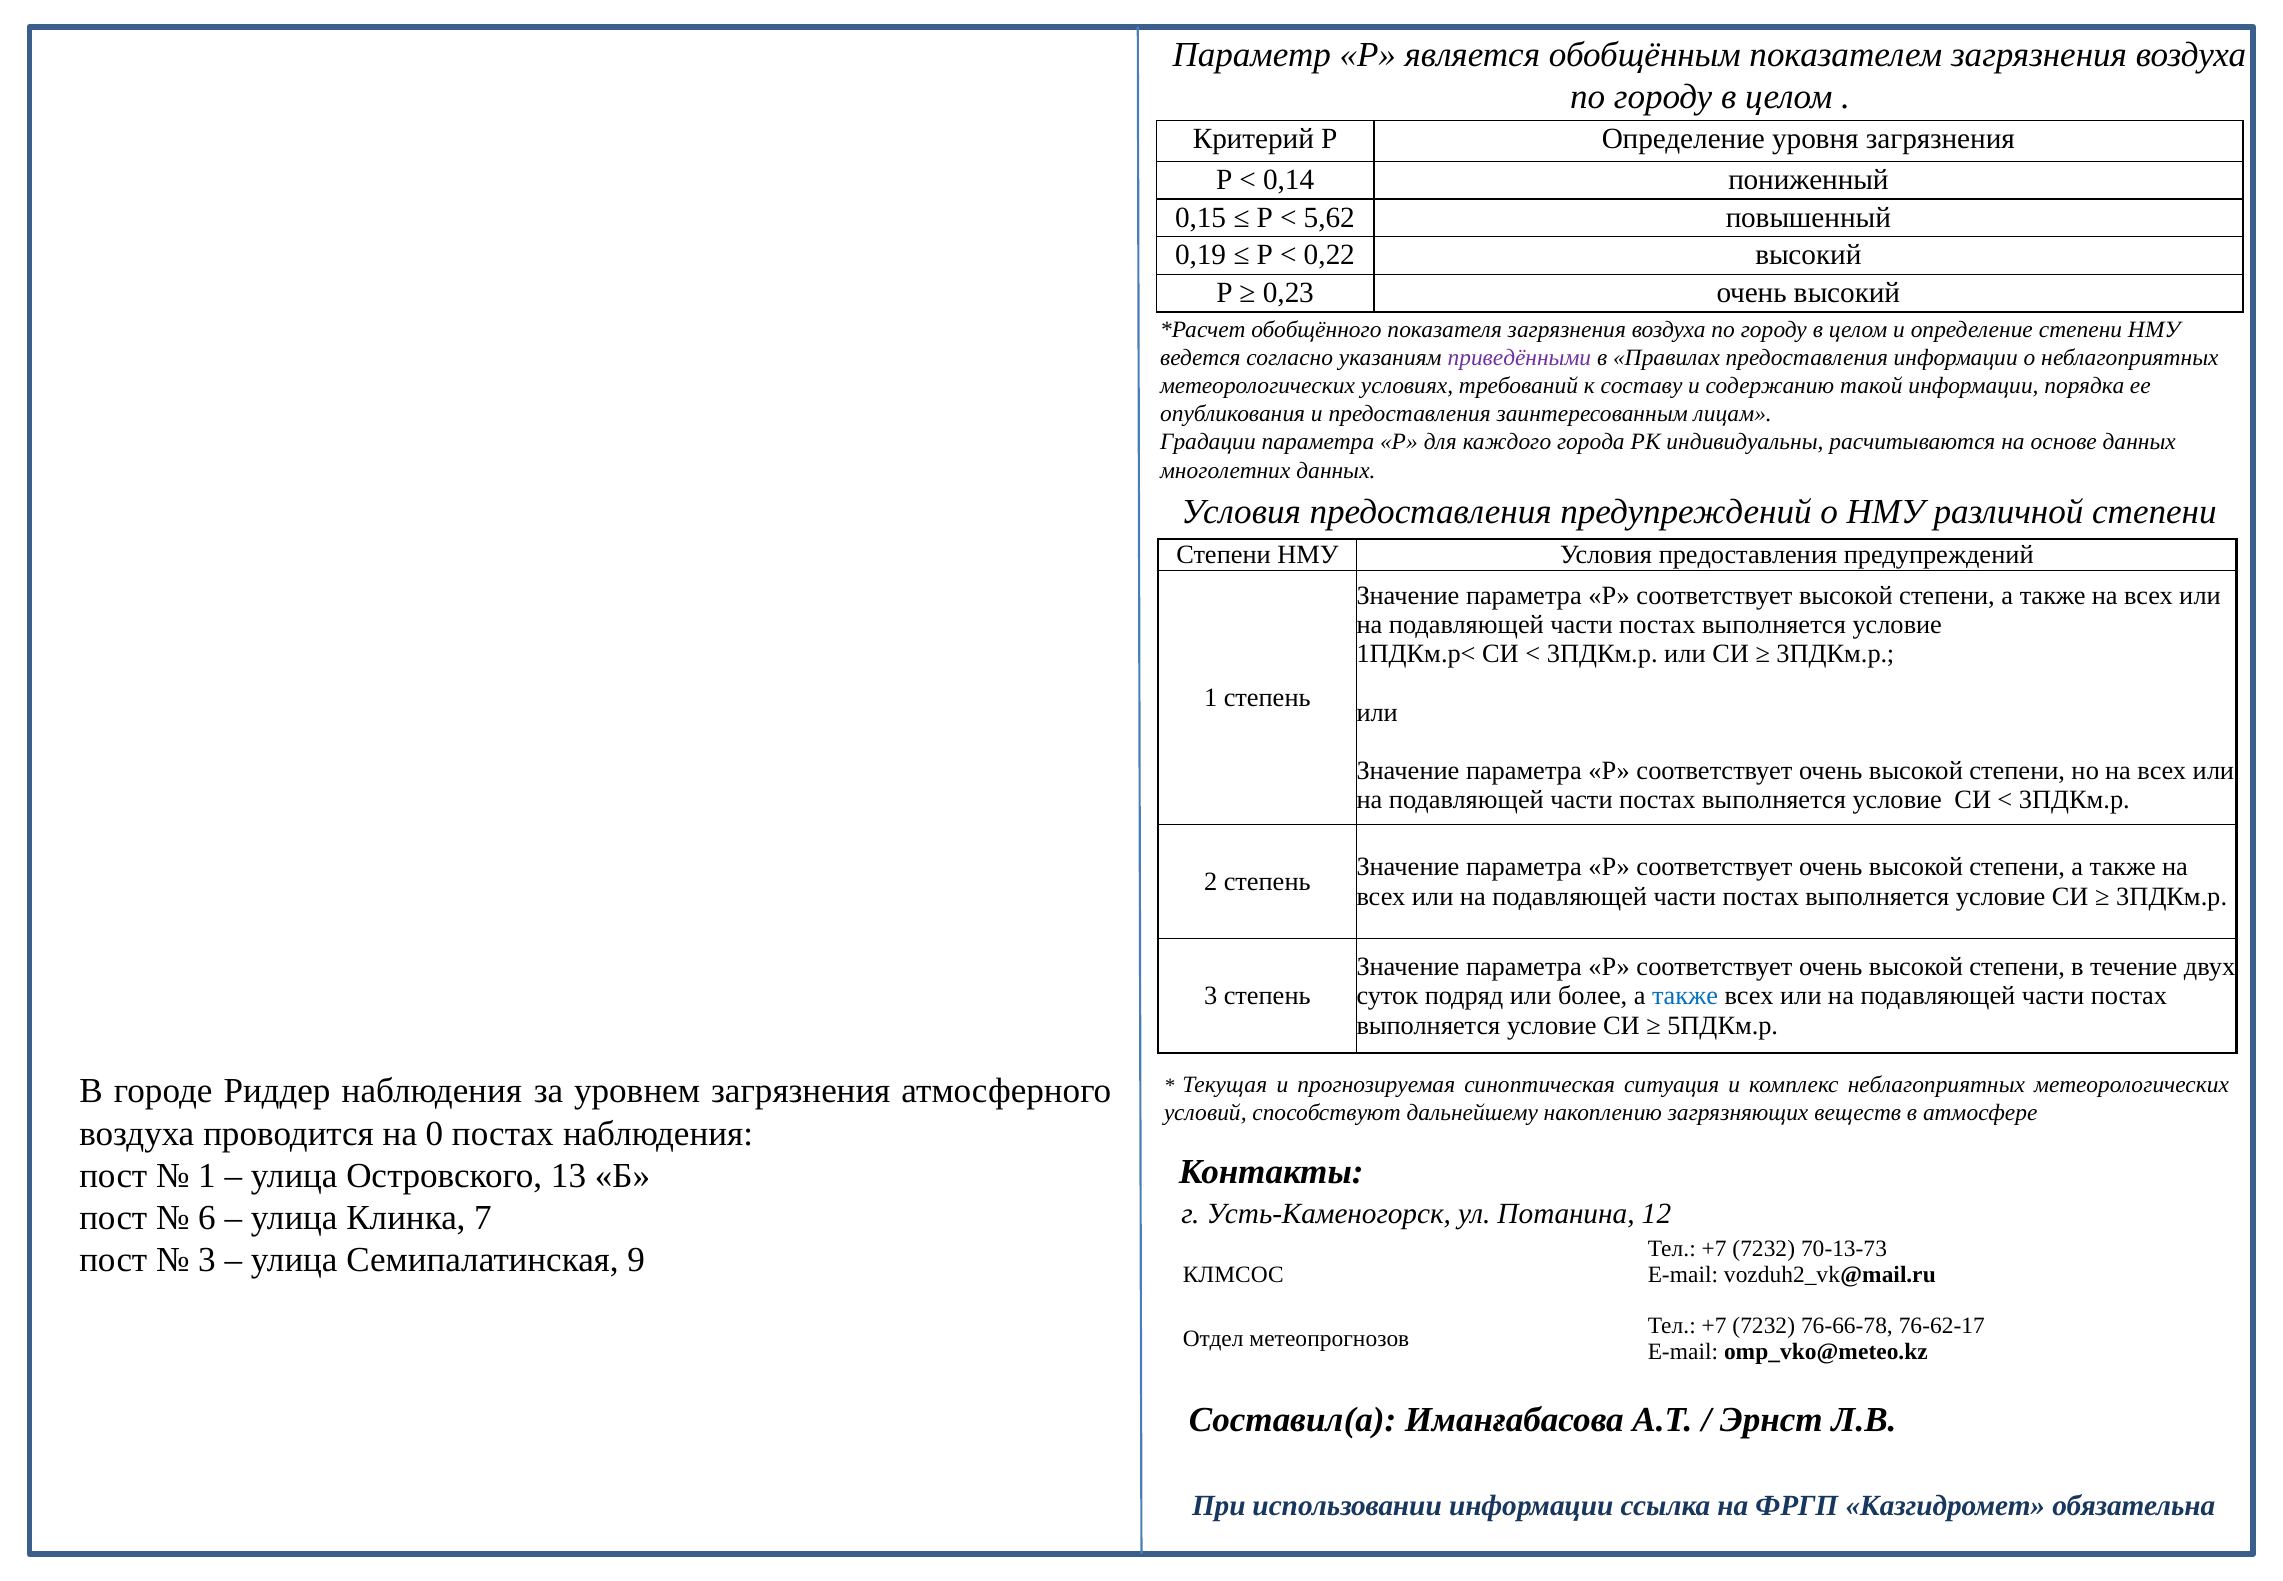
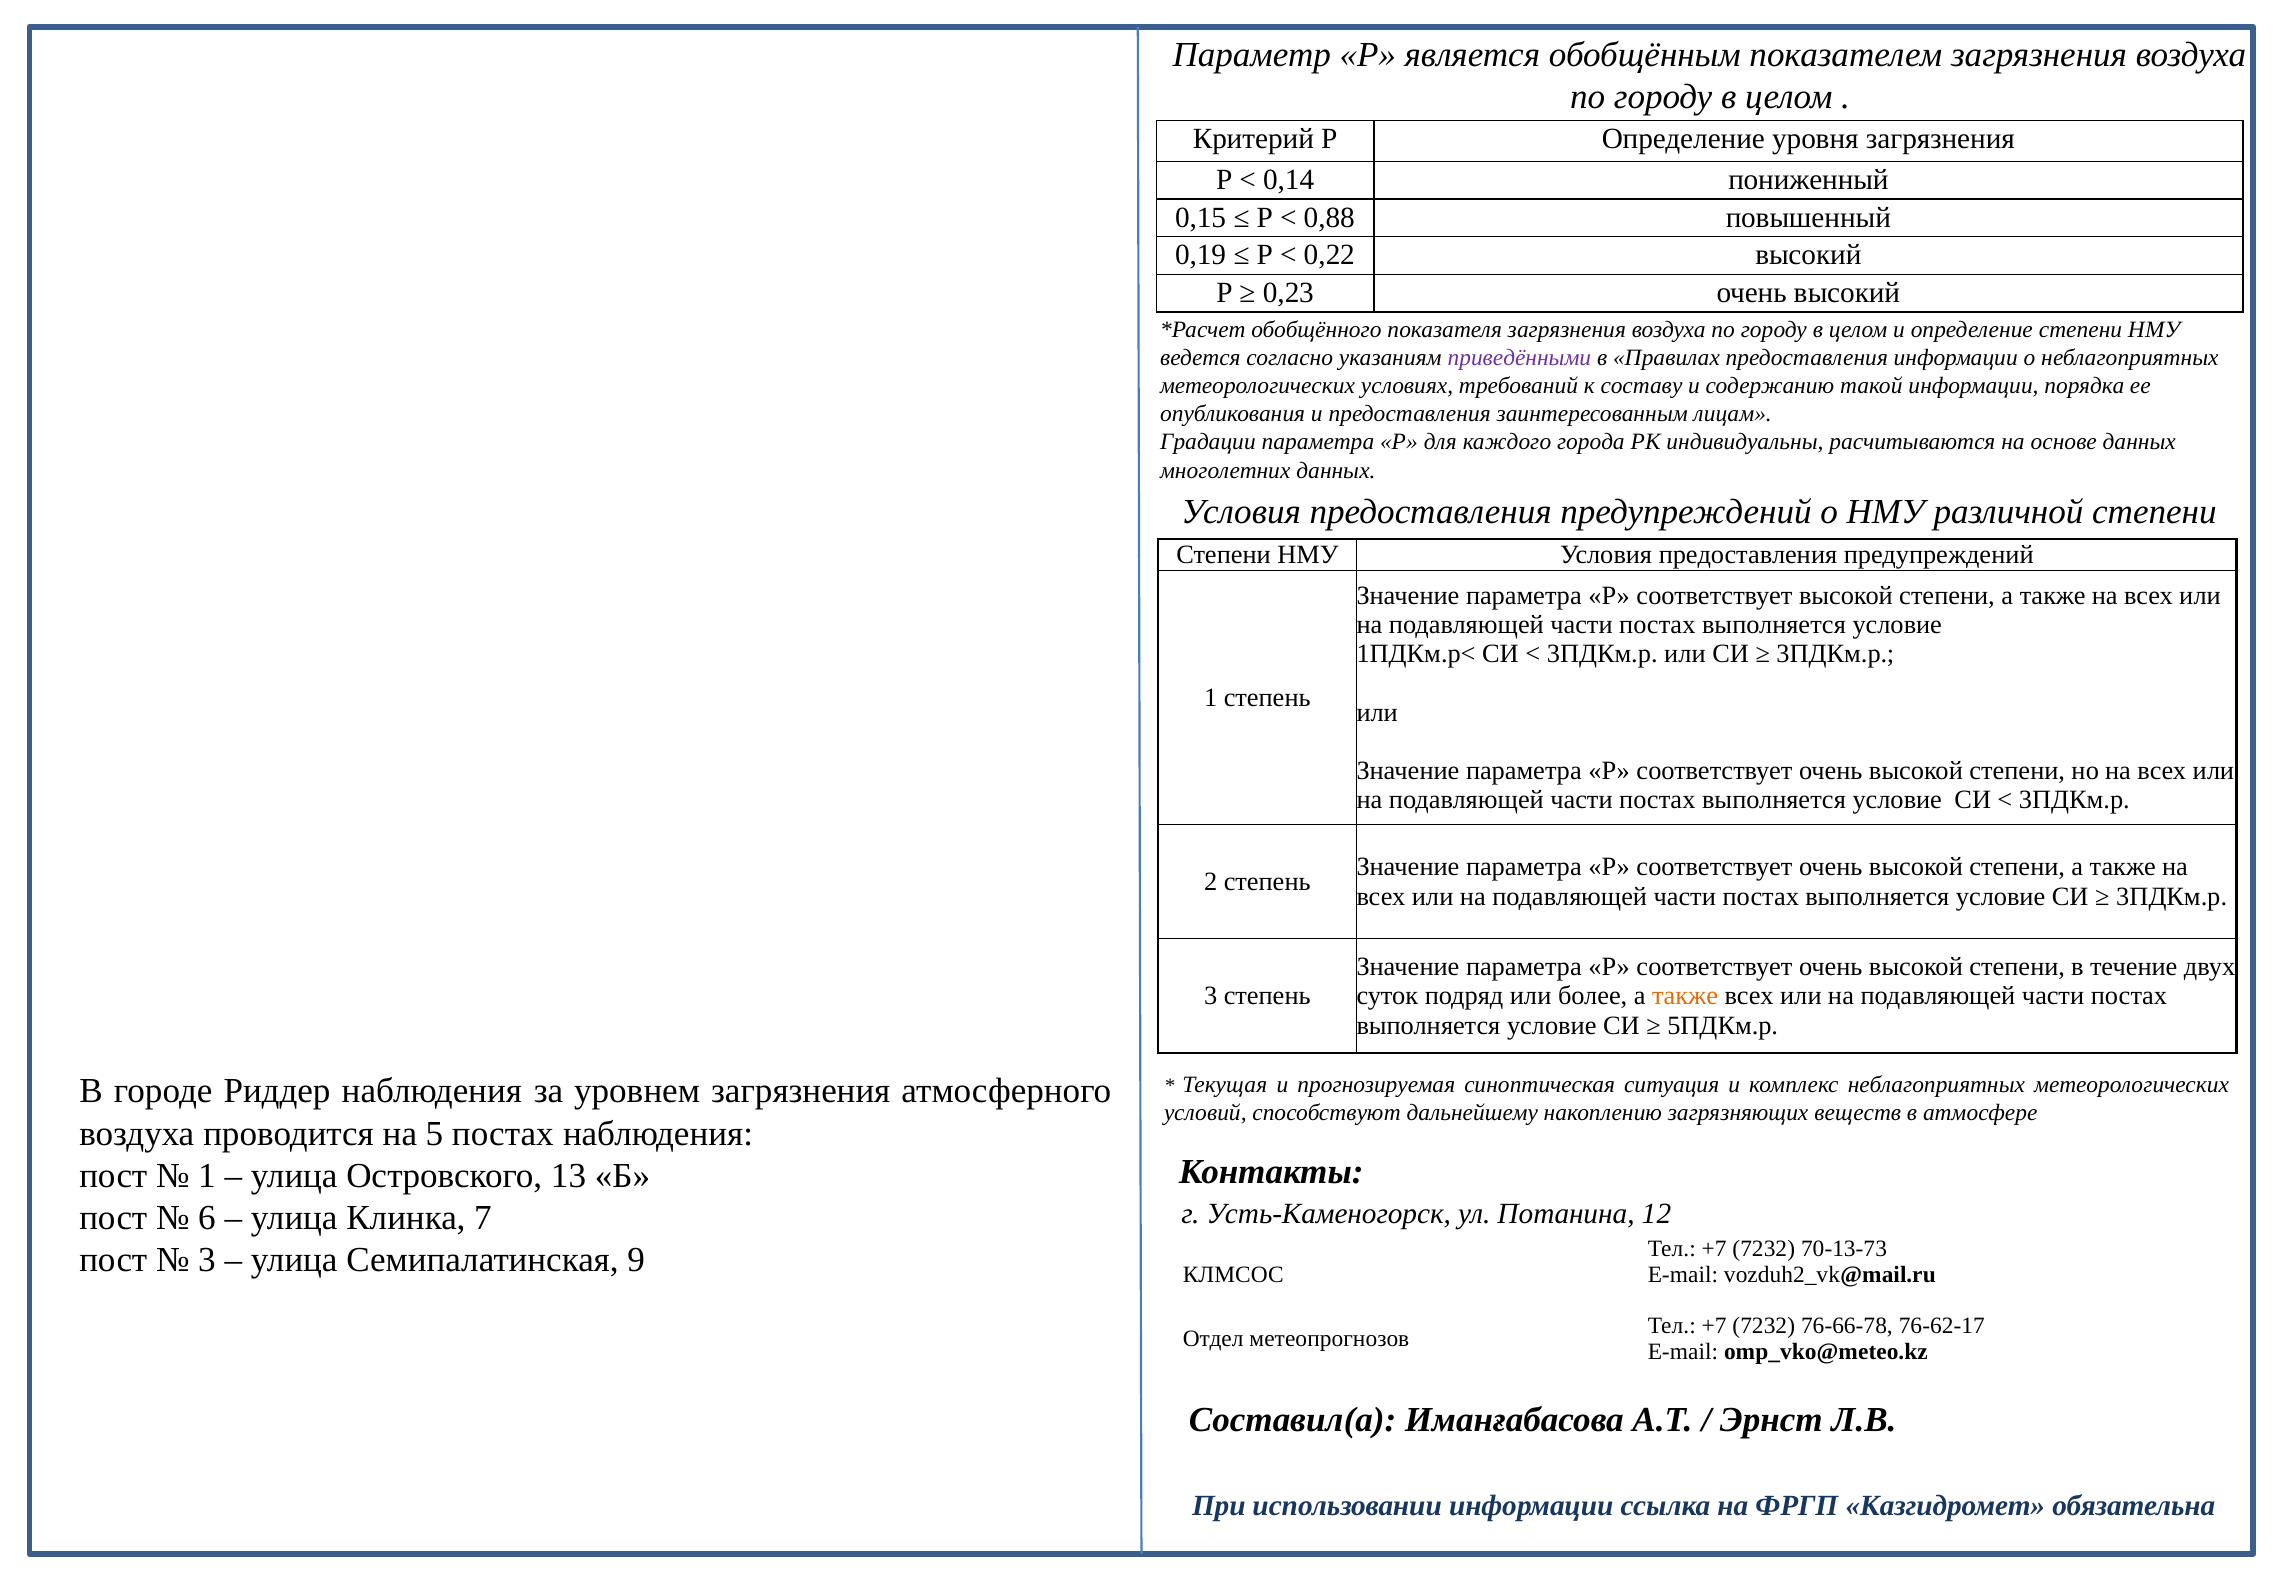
5,62: 5,62 -> 0,88 (1329, 217)
также colour: blue -> orange (1685, 996)
0: 0 -> 5 (434, 1133)
